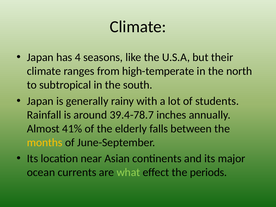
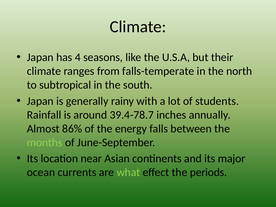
high-temperate: high-temperate -> falls-temperate (158, 71)
41%: 41% -> 86% (72, 129)
elderly: elderly -> energy (131, 129)
months colour: yellow -> light green (45, 142)
